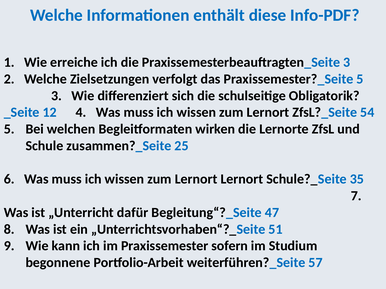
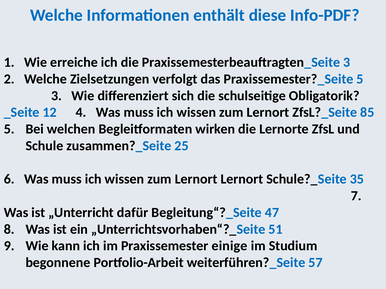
54: 54 -> 85 (367, 113)
sofern: sofern -> einige (230, 246)
